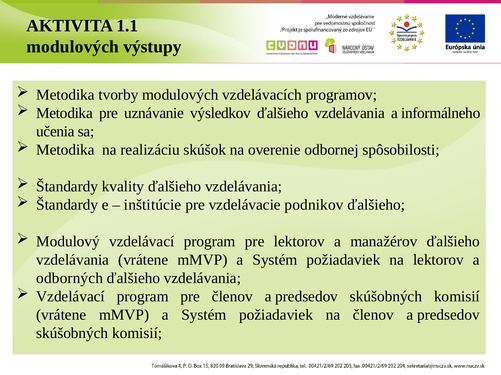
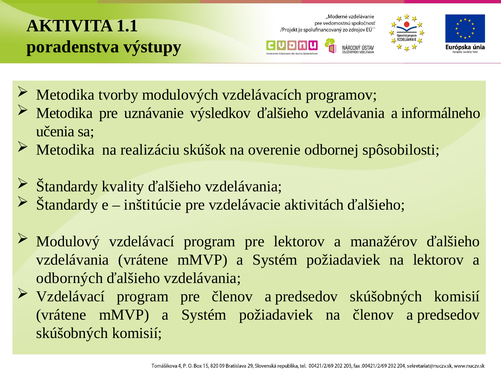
modulových: modulových -> poradenstva (73, 47)
podnikov: podnikov -> aktivitách (314, 205)
